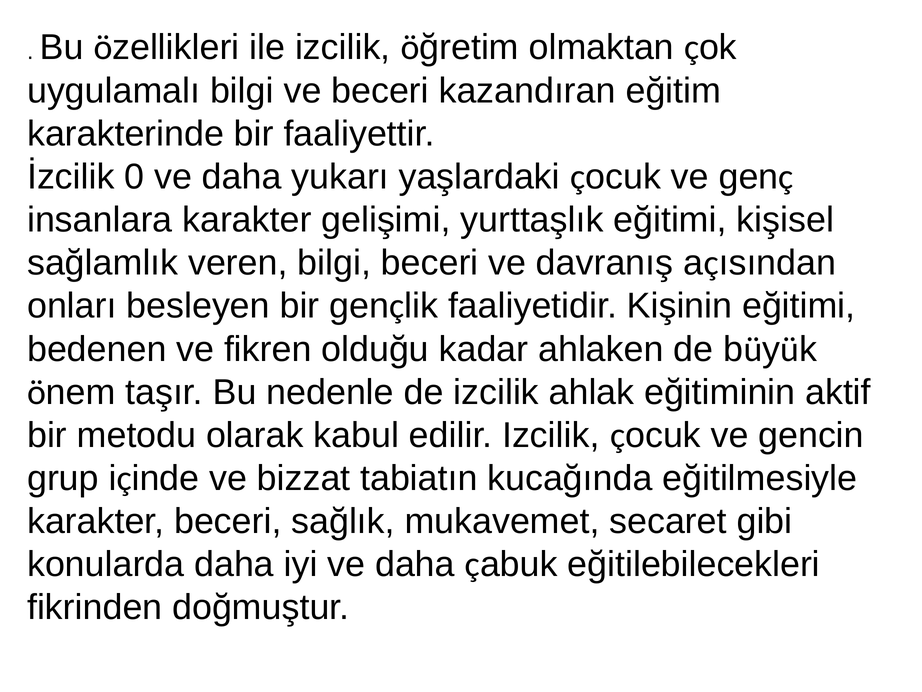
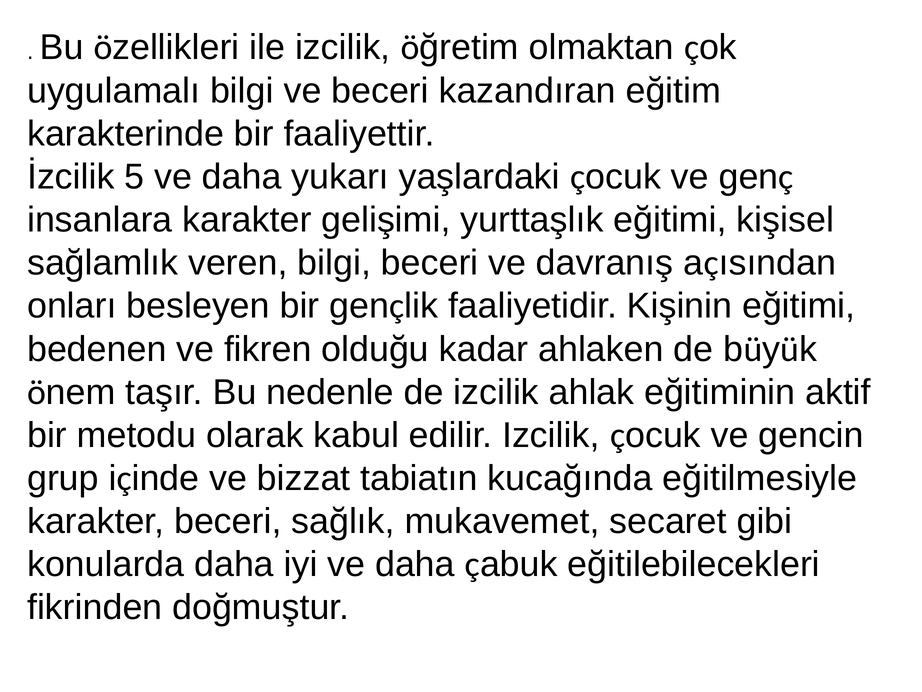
0: 0 -> 5 (134, 177)
